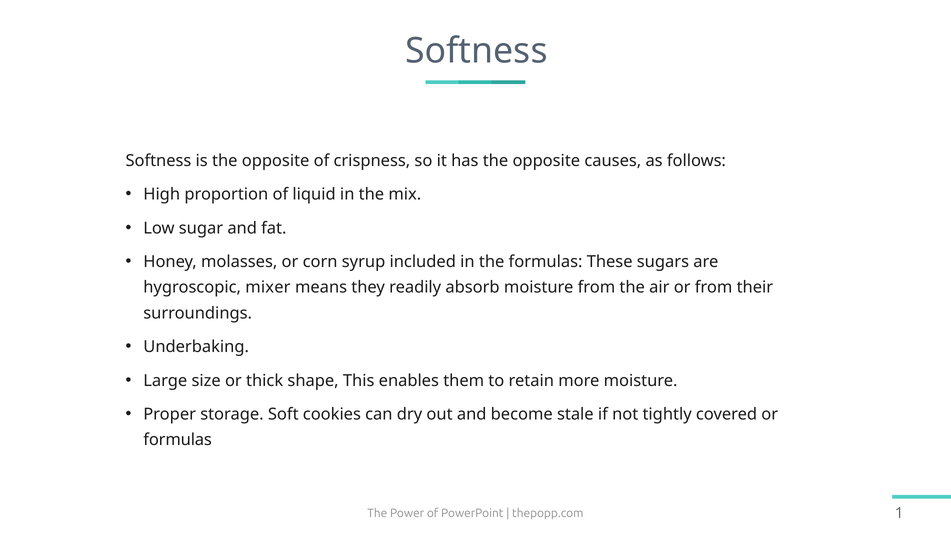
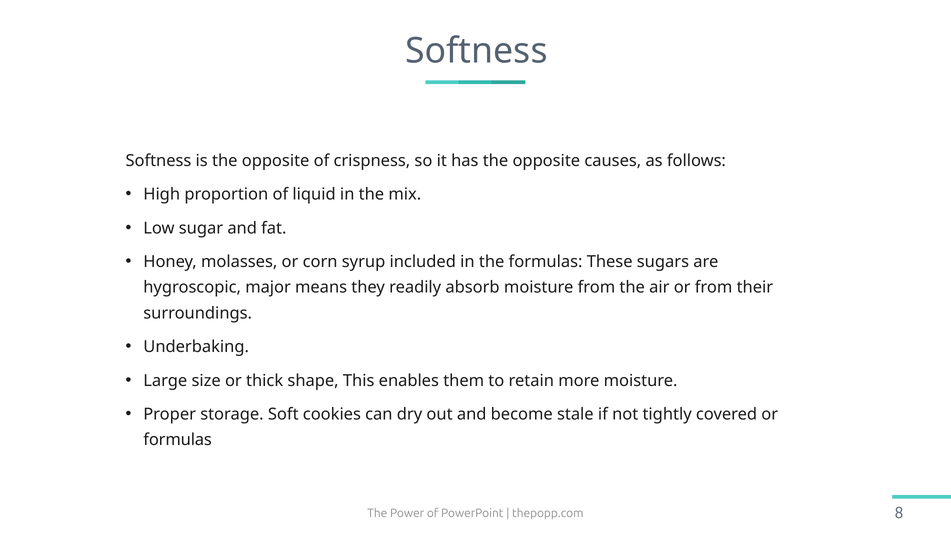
mixer: mixer -> major (268, 287)
1: 1 -> 8 (899, 513)
